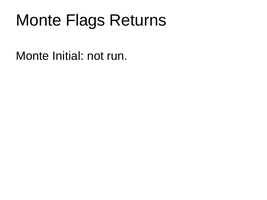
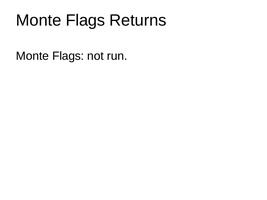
Initial: Initial -> Flags (68, 56)
